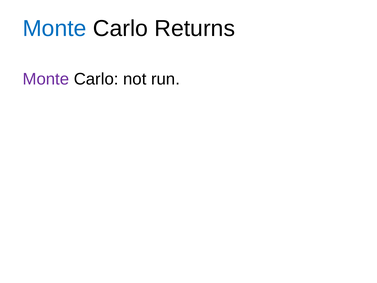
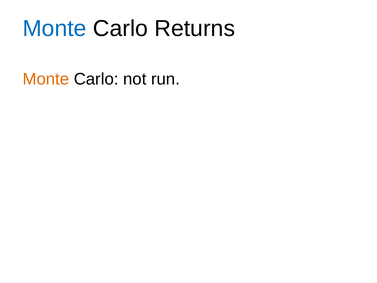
Monte colour: purple -> orange (46, 79)
